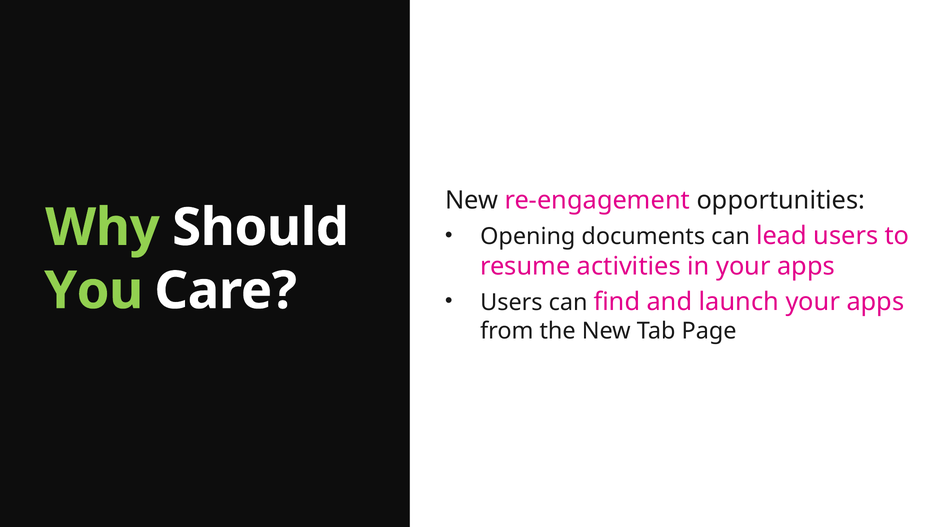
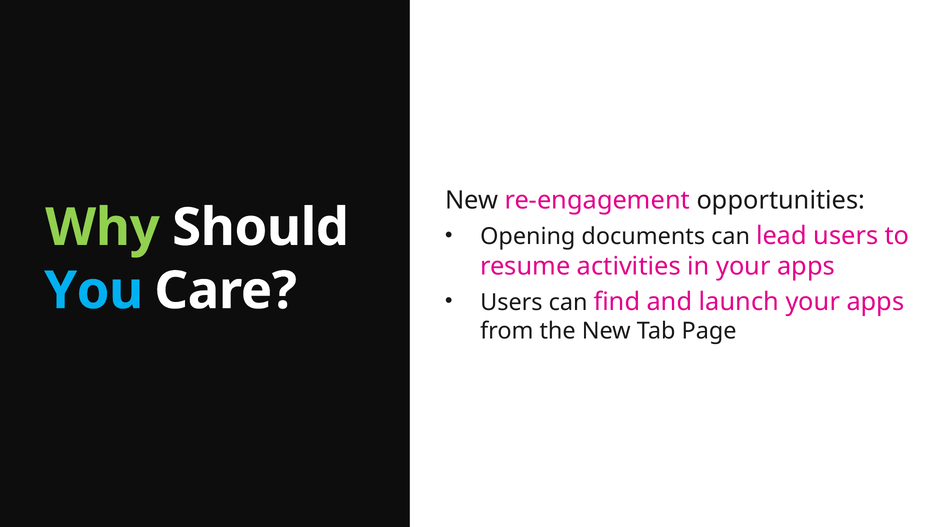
You colour: light green -> light blue (94, 291)
